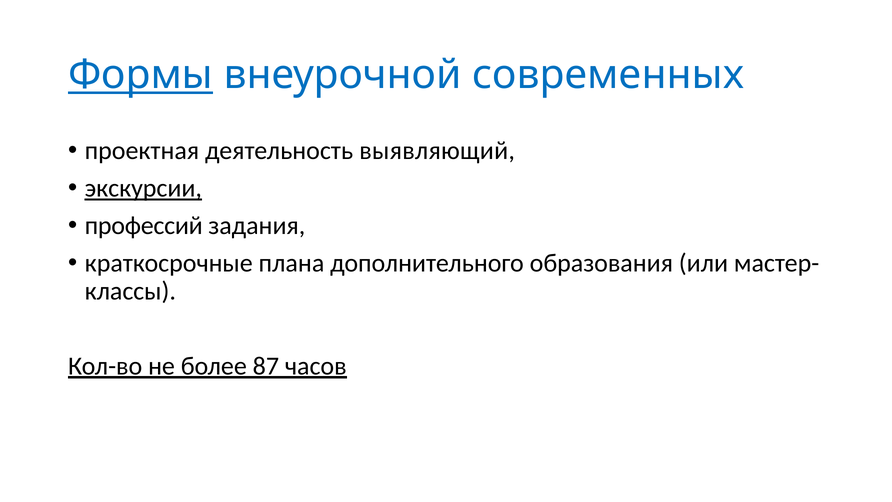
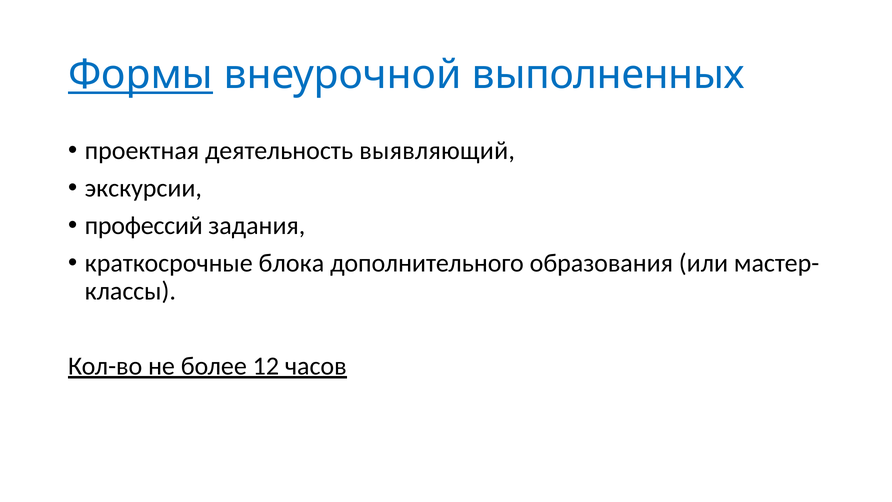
современных: современных -> выполненных (608, 75)
экскурсии underline: present -> none (143, 188)
плана: плана -> блока (291, 263)
87: 87 -> 12 (266, 366)
